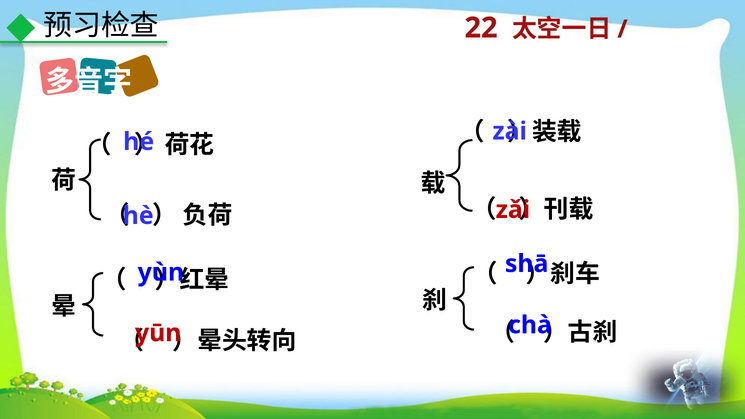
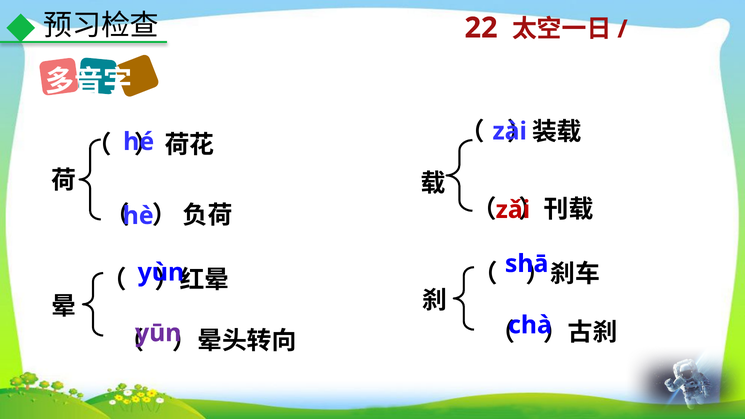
yūn colour: red -> purple (158, 333)
